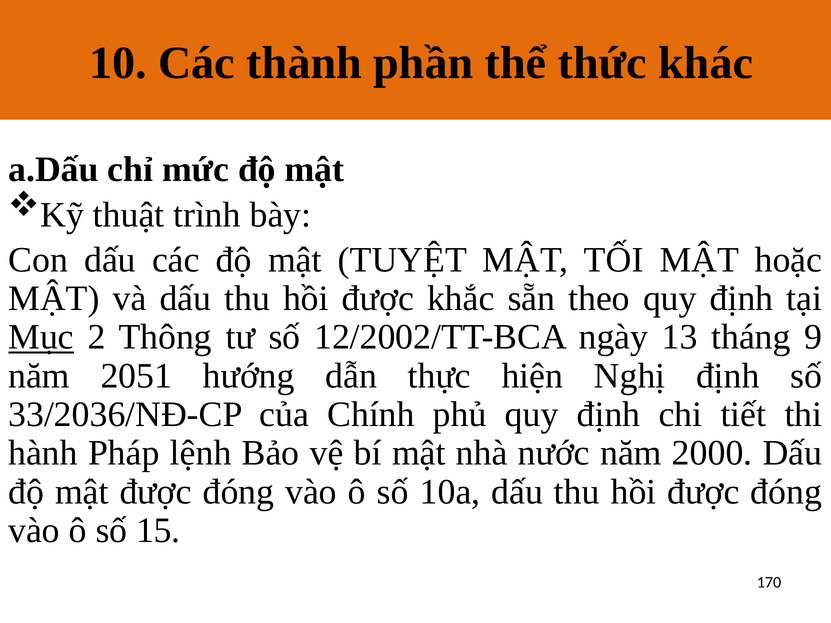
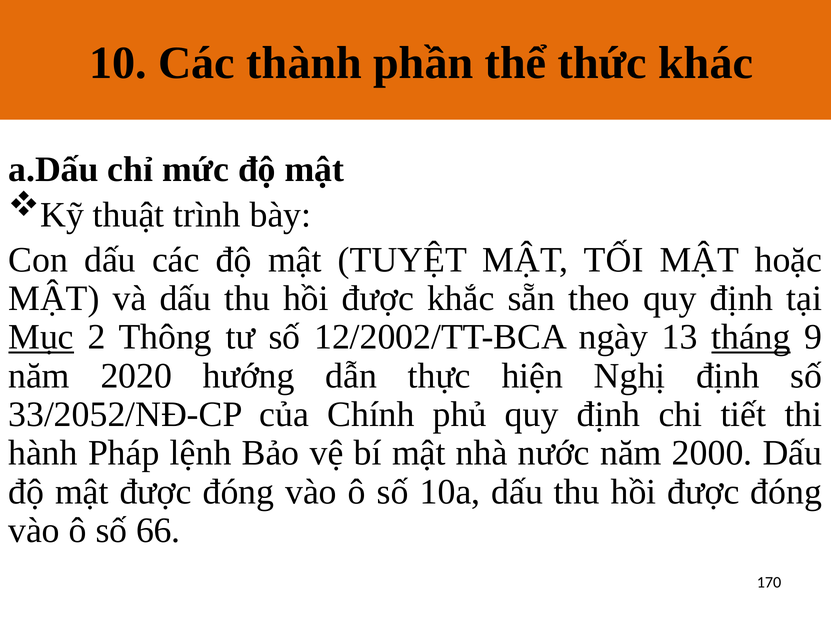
tháng underline: none -> present (751, 337)
2051: 2051 -> 2020 (136, 376)
33/2036/NĐ-CP: 33/2036/NĐ-CP -> 33/2052/NĐ-CP (125, 415)
15: 15 -> 66 (158, 531)
